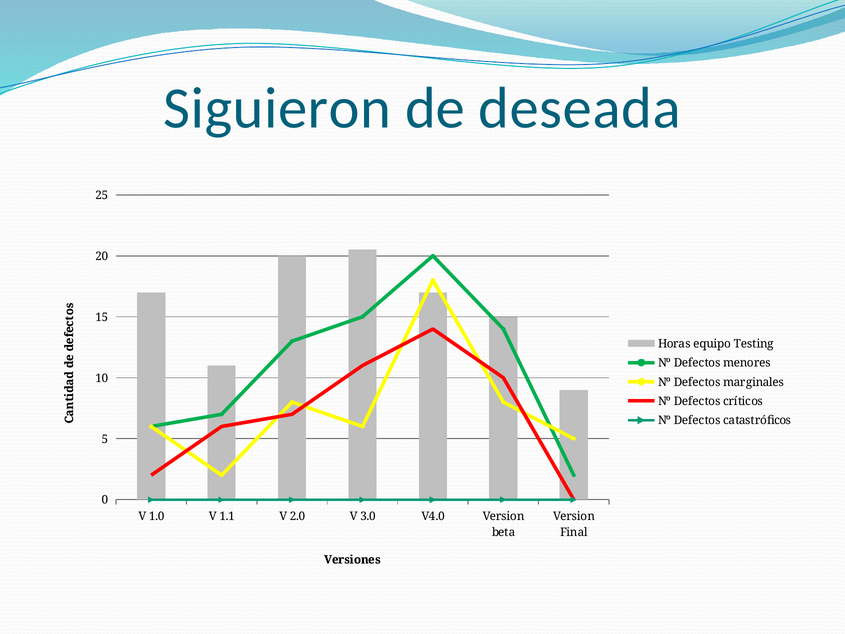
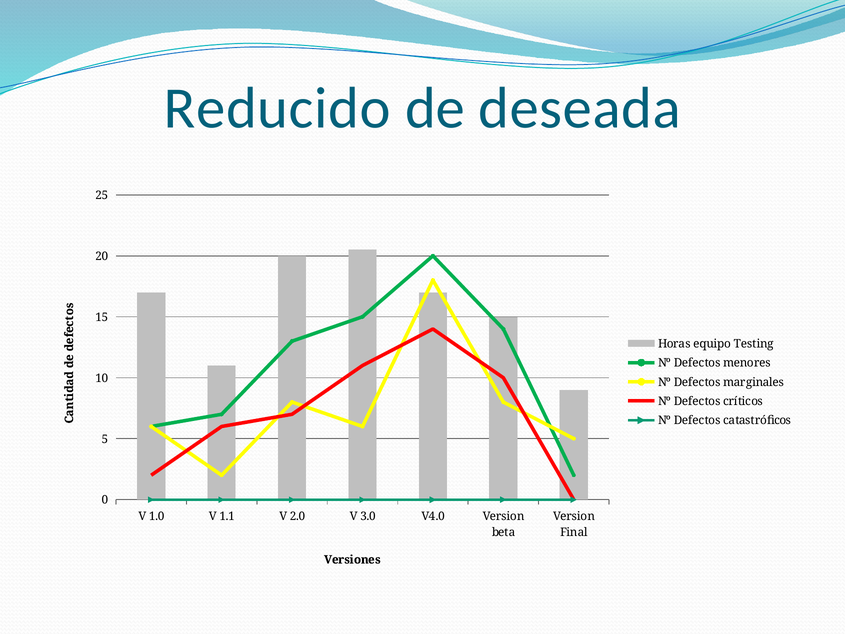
Siguieron: Siguieron -> Reducido (277, 109)
